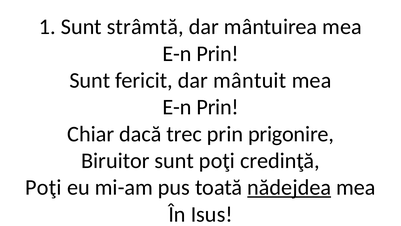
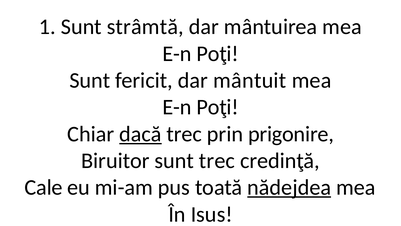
Prin: Prin -> Poţi (218, 54)
Prin: Prin -> Poţi (218, 107)
dacă underline: none -> present (140, 134)
sunt poţi: poţi -> trec (217, 160)
Poţi: Poţi -> Cale (44, 187)
